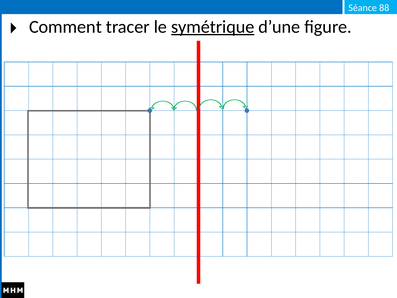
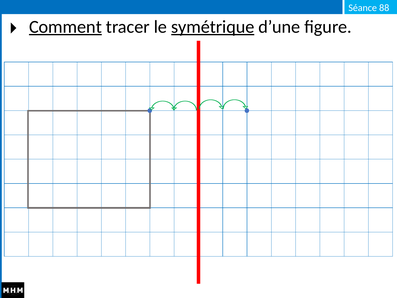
Comment underline: none -> present (65, 27)
